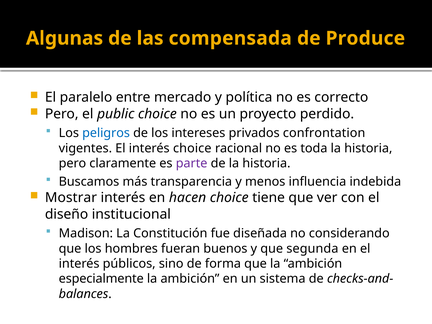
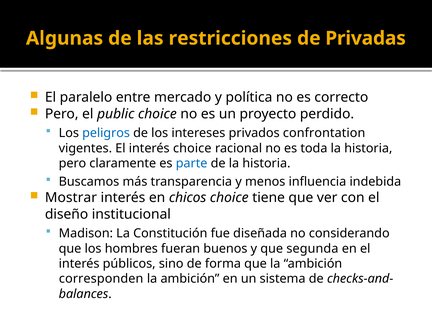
compensada: compensada -> restricciones (230, 38)
Produce: Produce -> Privadas (366, 38)
parte colour: purple -> blue (192, 163)
hacen: hacen -> chicos (188, 198)
especialmente: especialmente -> corresponden (101, 279)
